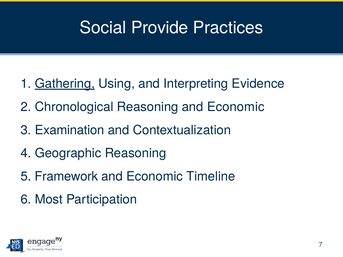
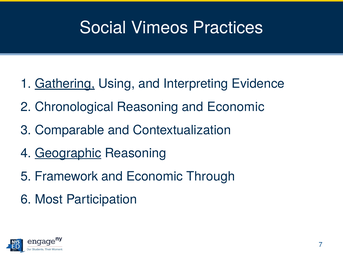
Provide: Provide -> Vimeos (160, 28)
Examination: Examination -> Comparable (70, 130)
Geographic underline: none -> present (68, 153)
Timeline: Timeline -> Through (211, 176)
